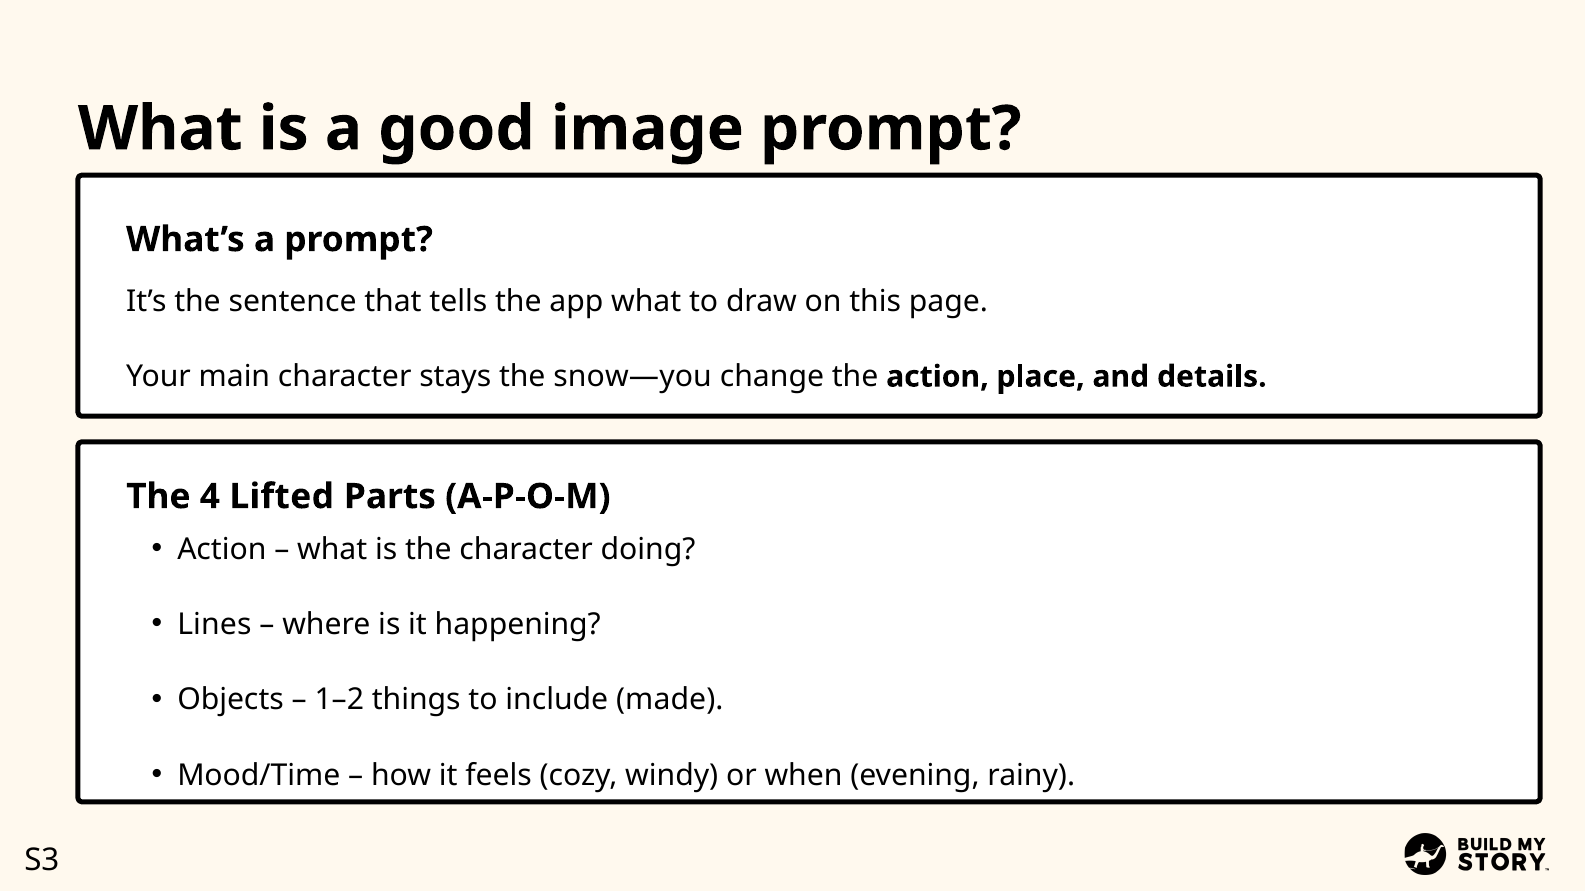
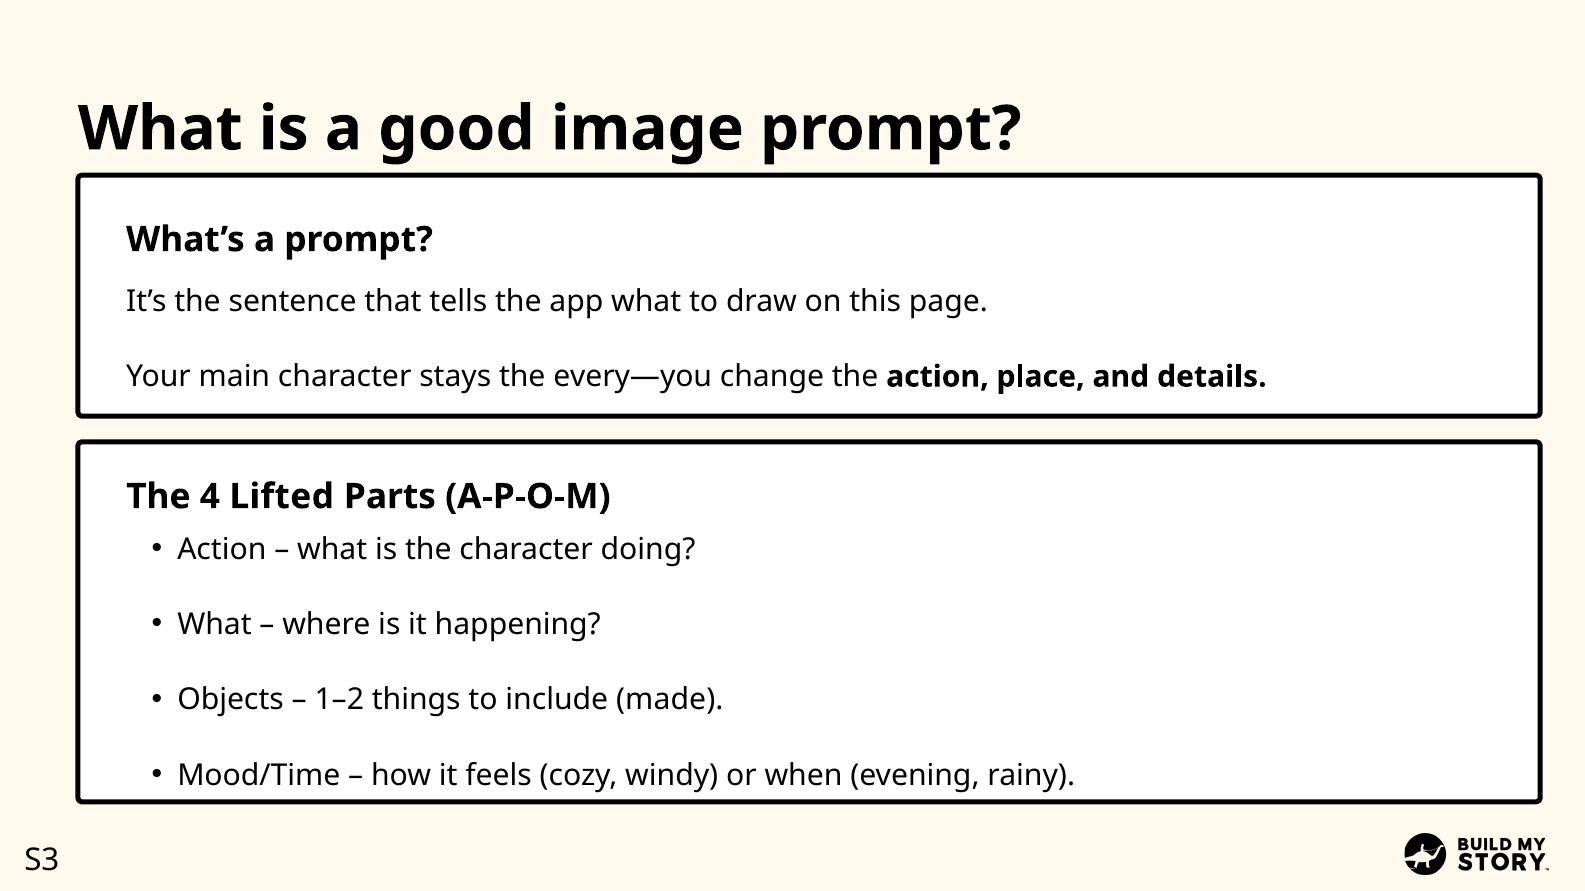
snow—you: snow—you -> every—you (633, 377)
Lines: Lines -> What (214, 625)
